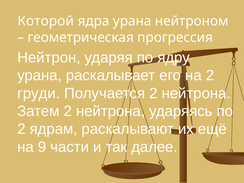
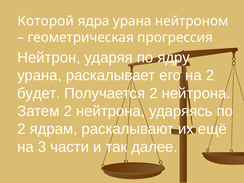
груди: груди -> будет (39, 93)
9: 9 -> 3 (42, 147)
